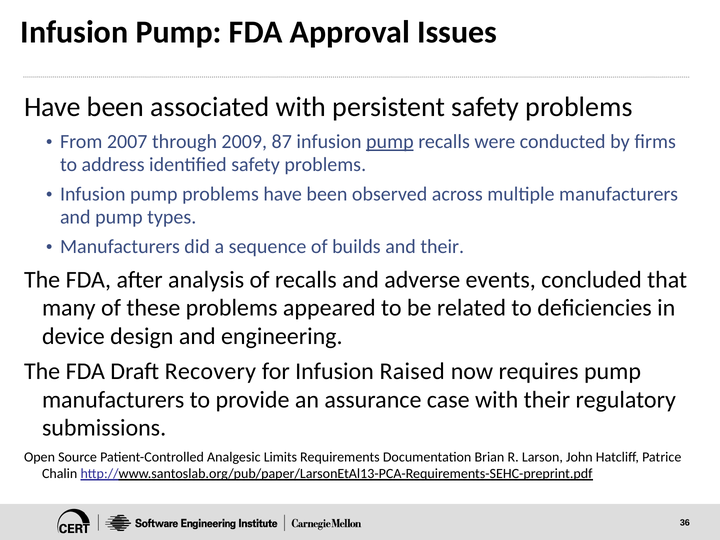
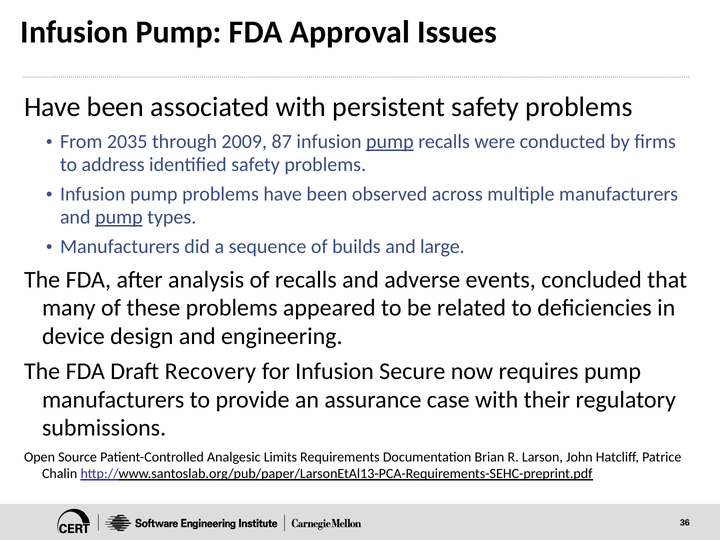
2007: 2007 -> 2035 (127, 142)
pump underline: none -> present (119, 217)
and their: their -> large (442, 247)
Raised: Raised -> Secure (412, 371)
